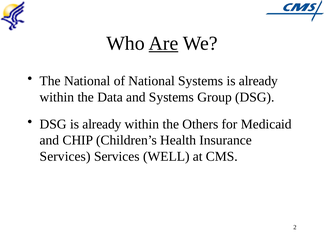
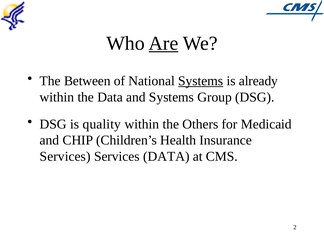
The National: National -> Between (87, 81)
Systems underline: none -> present (201, 81)
DSG is already: already -> quality (102, 124)
Services WELL: WELL -> DATA (166, 156)
